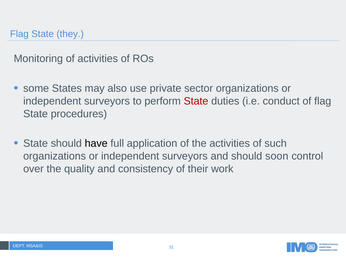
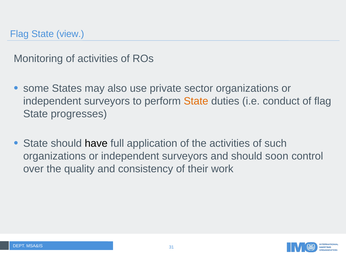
they: they -> view (70, 34)
State colour: red -> orange (196, 101)
procedures: procedures -> progresses (79, 114)
